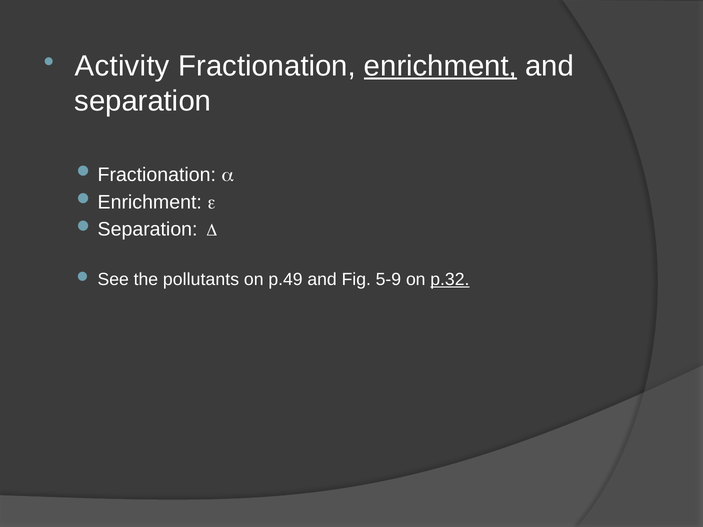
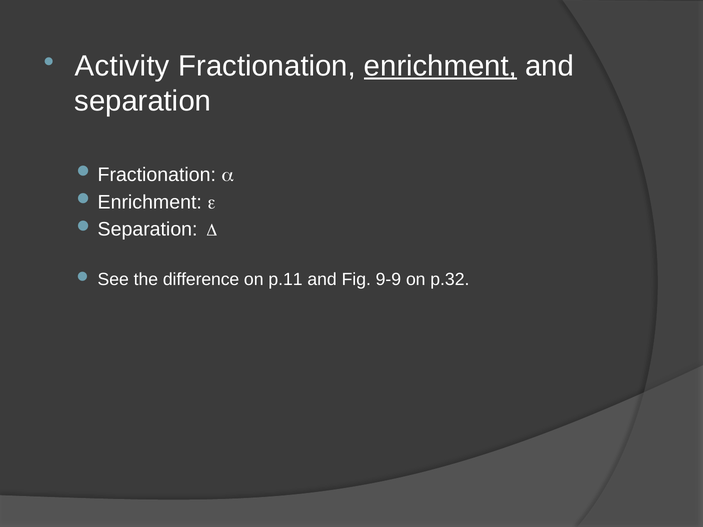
pollutants: pollutants -> difference (201, 280)
p.49: p.49 -> p.11 (285, 280)
5-9: 5-9 -> 9-9 (388, 280)
p.32 underline: present -> none (450, 280)
